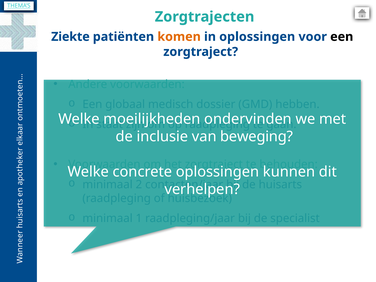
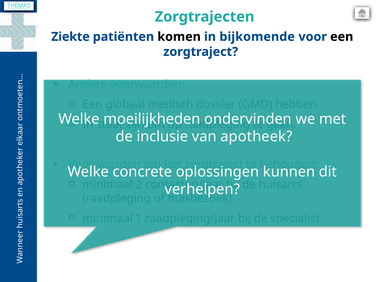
komen colour: orange -> black (179, 37)
in oplossingen: oplossingen -> bijkomende (257, 37)
beweging: beweging -> apotheek (256, 137)
